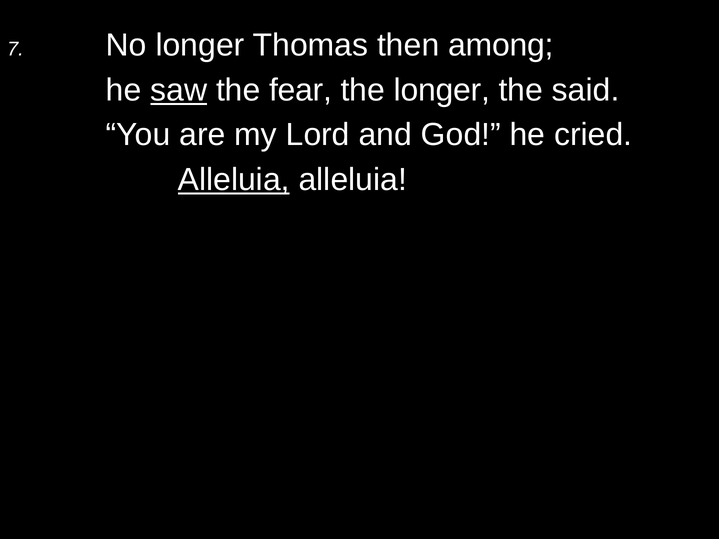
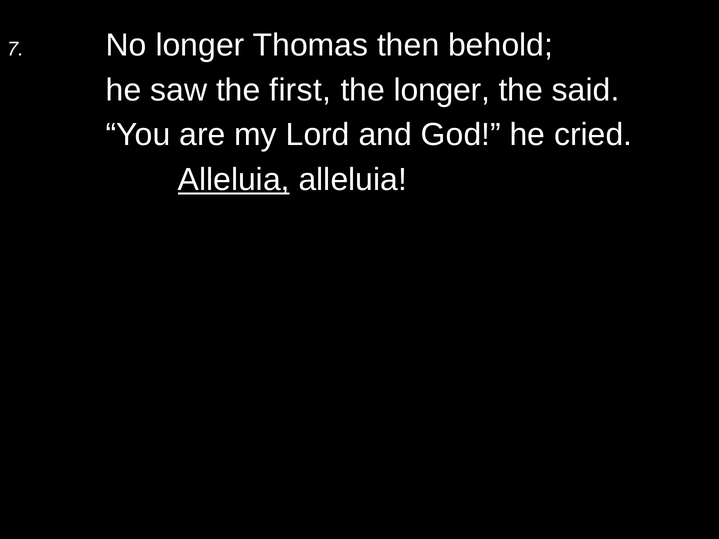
among: among -> behold (501, 45)
saw underline: present -> none (179, 90)
fear: fear -> first (300, 90)
